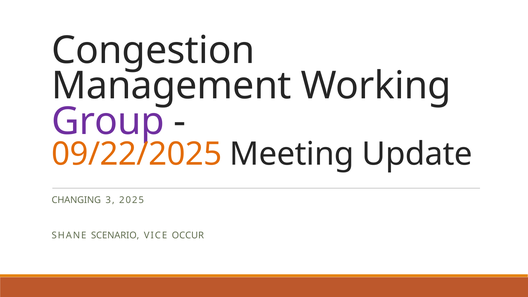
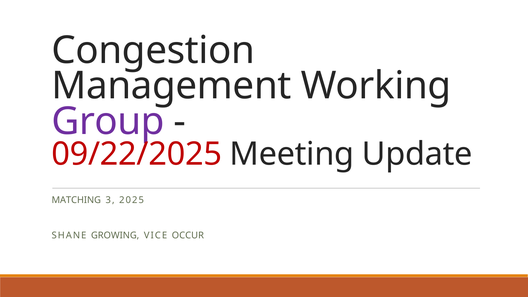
09/22/2025 colour: orange -> red (137, 154)
CHANGING: CHANGING -> MATCHING (76, 200)
SCENARIO: SCENARIO -> GROWING (115, 236)
